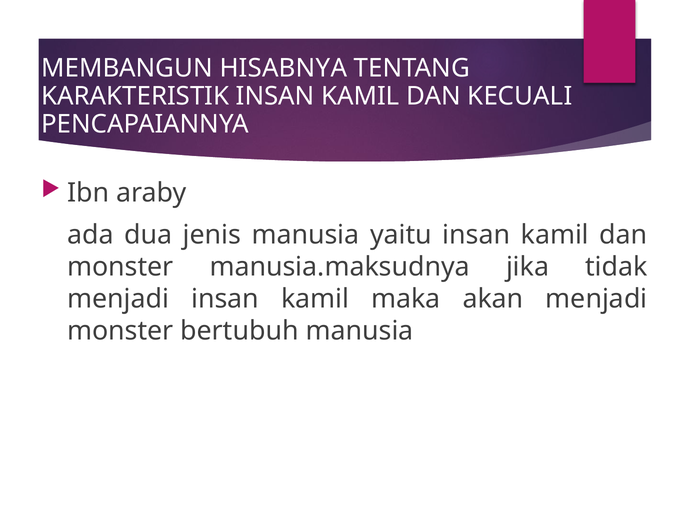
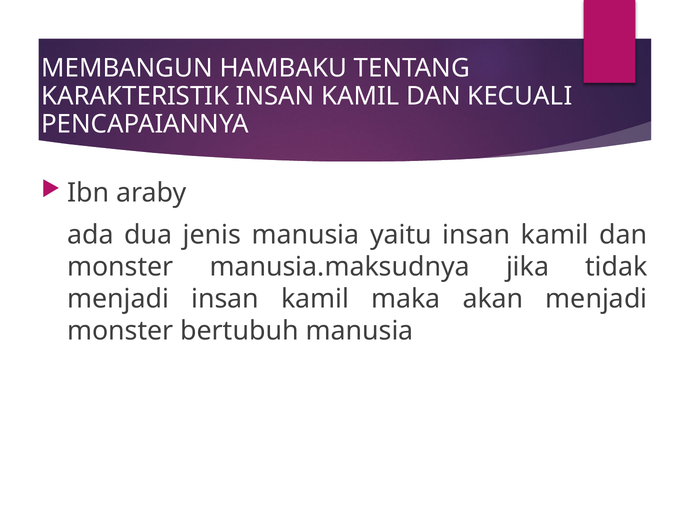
HISABNYA: HISABNYA -> HAMBAKU (283, 68)
